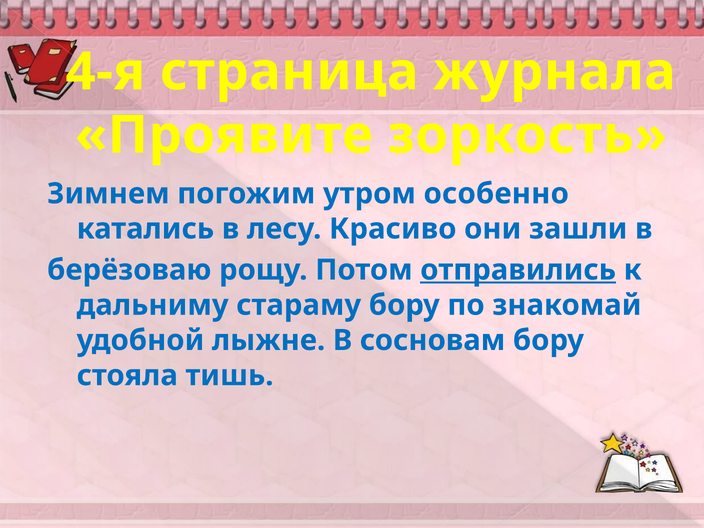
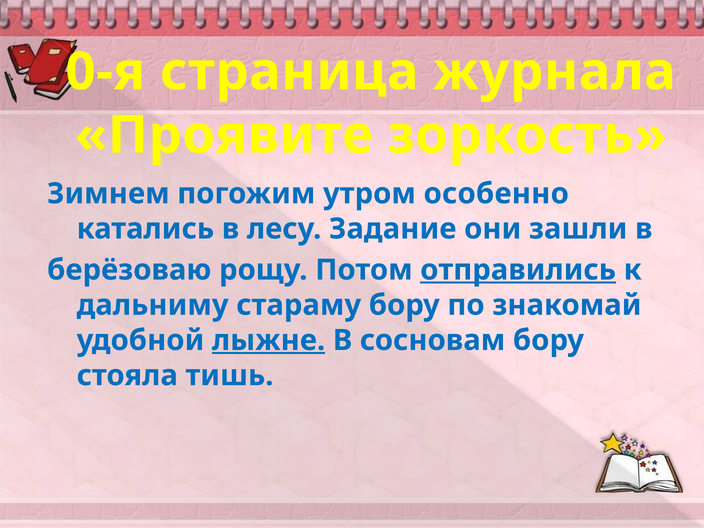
4-я: 4-я -> 0-я (105, 72)
Красиво: Красиво -> Задание (393, 229)
лыжне underline: none -> present (269, 340)
